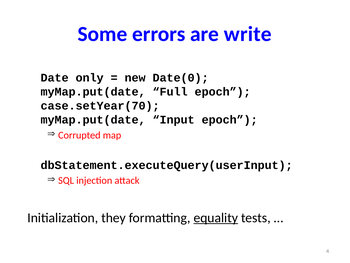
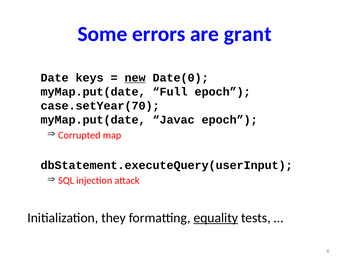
write: write -> grant (248, 34)
only: only -> keys (90, 78)
new underline: none -> present (135, 78)
Input: Input -> Javac (174, 120)
